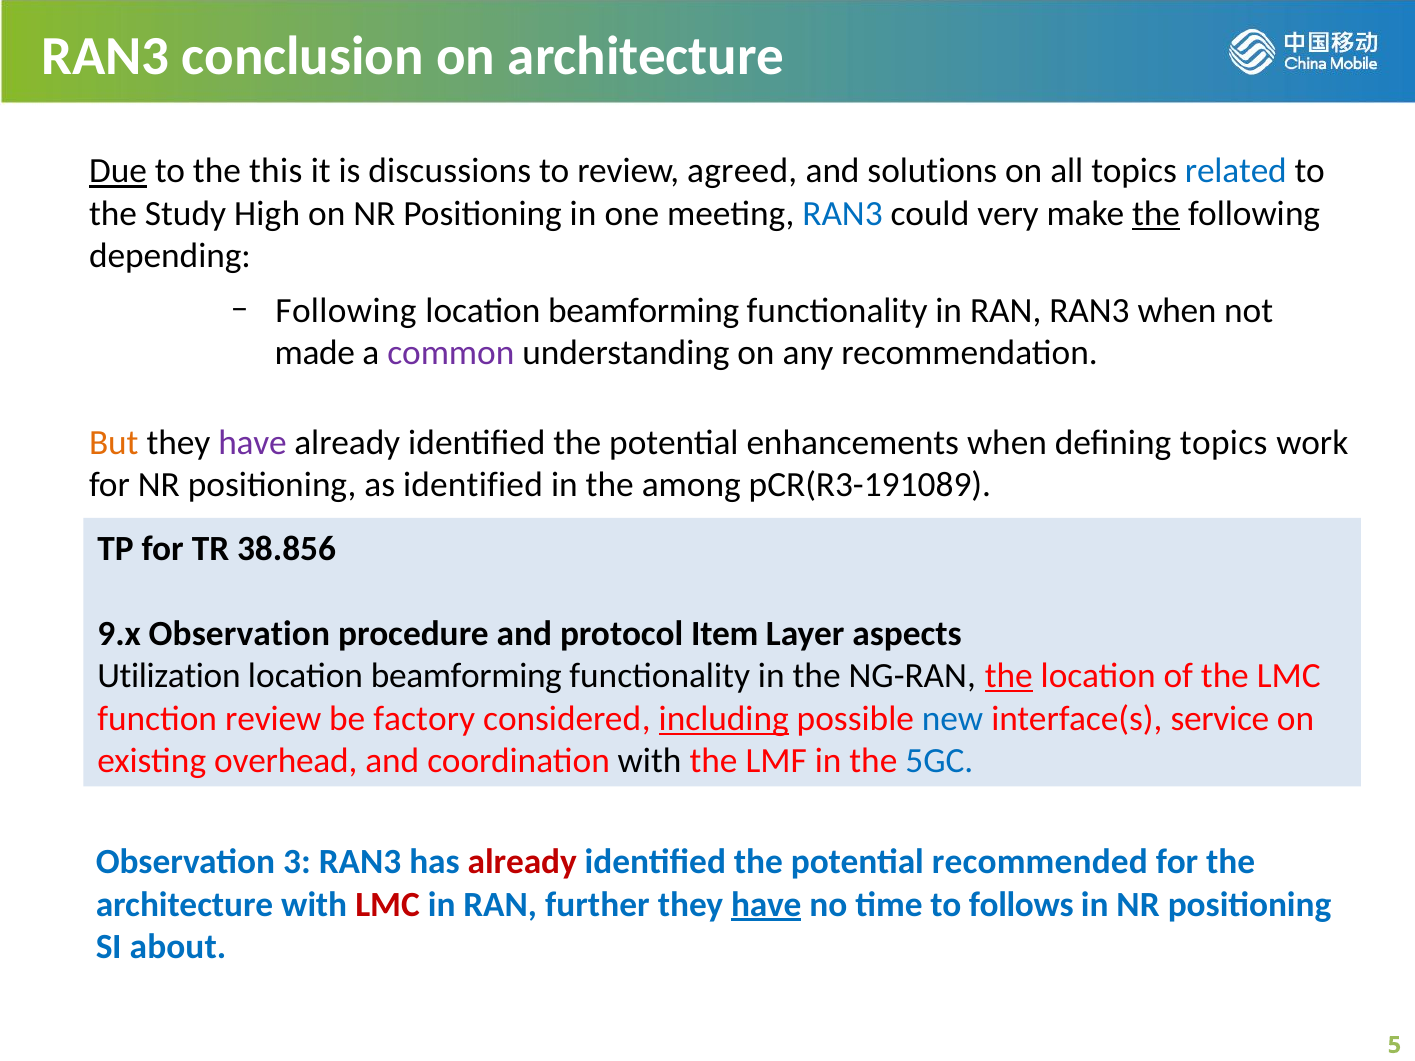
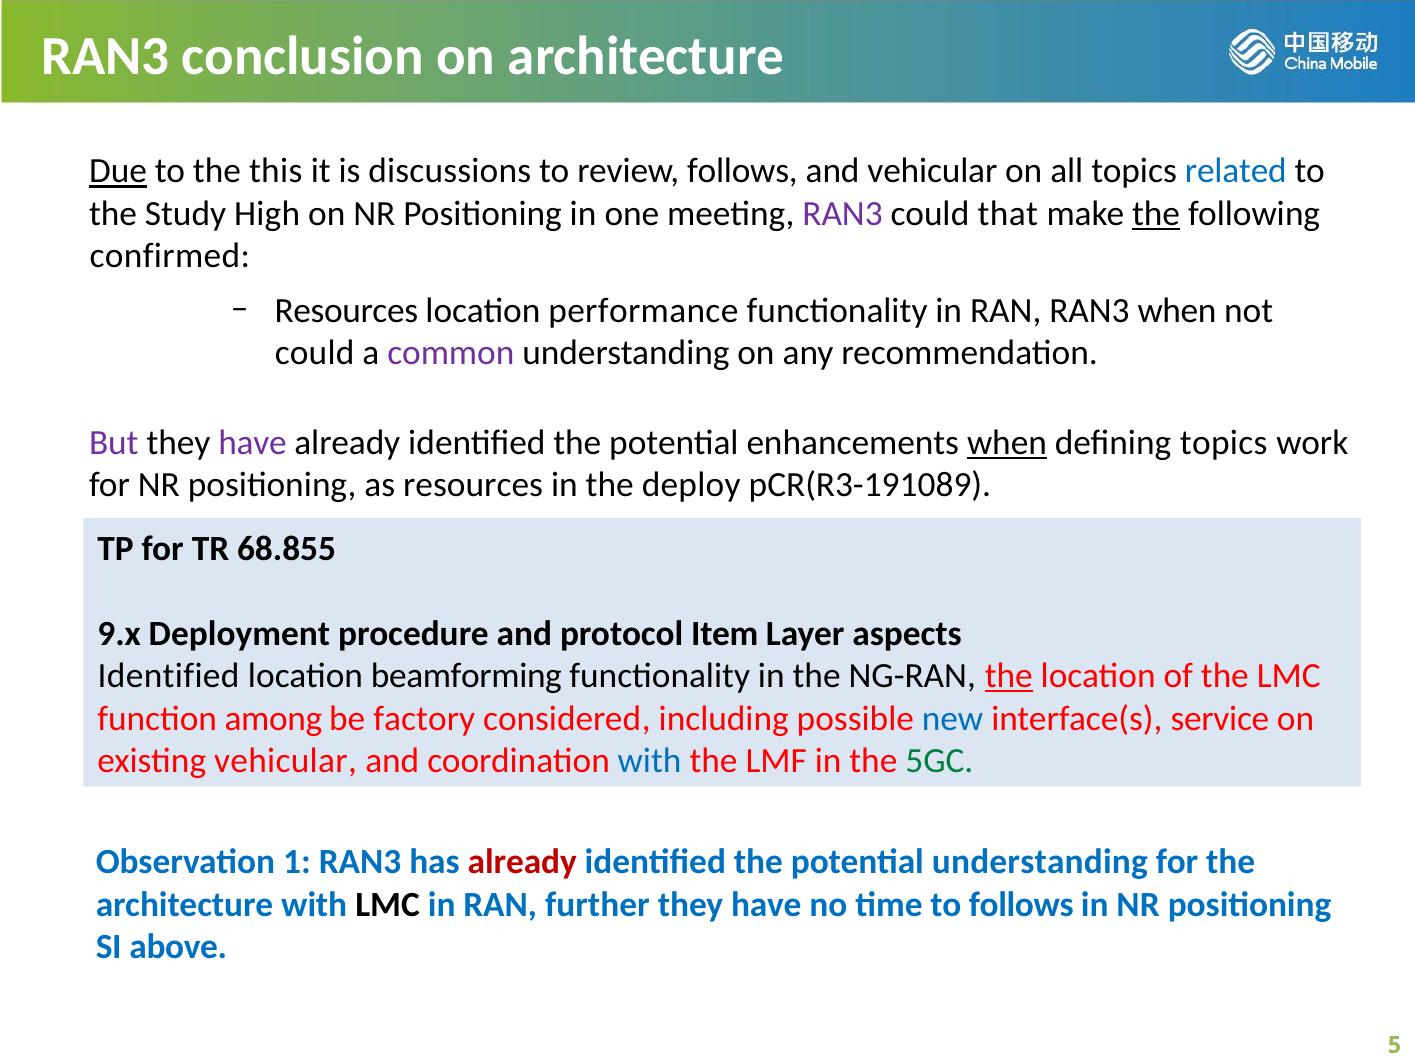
review agreed: agreed -> follows (742, 171)
and solutions: solutions -> vehicular (932, 171)
RAN3 colour: blue -> purple (843, 214)
very: very -> that (1008, 214)
depending: depending -> confirmed (170, 256)
Following: Following -> Resources (346, 310)
beamforming: beamforming -> performance (643, 310)
made: made -> could (315, 353)
But colour: orange -> purple (114, 443)
when underline: none -> present (1007, 443)
as identified: identified -> resources (473, 485)
among: among -> deploy (691, 485)
38.856: 38.856 -> 68.855 (287, 549)
9.x Observation: Observation -> Deployment (239, 634)
Utilization: Utilization -> Identified (169, 676)
function review: review -> among (273, 719)
including underline: present -> none (724, 719)
existing overhead: overhead -> vehicular (285, 761)
with colour: black -> blue (650, 761)
5GC colour: blue -> green (939, 761)
3: 3 -> 1 (297, 862)
potential recommended: recommended -> understanding (1040, 862)
LMC colour: red -> black (388, 905)
have underline: present -> none (766, 905)
about: about -> above (178, 947)
